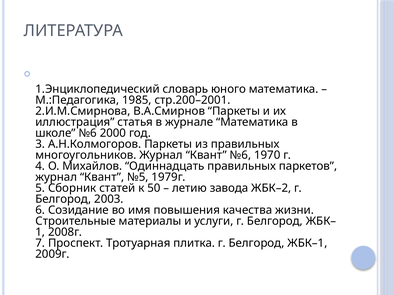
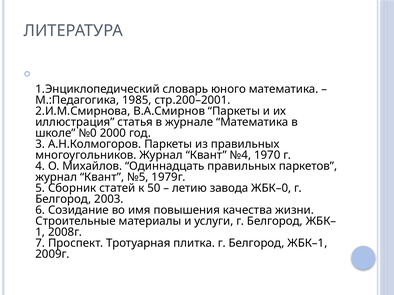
школе №6: №6 -> №0 (88, 133)
Квант №6: №6 -> №4 (240, 155)
ЖБК–2: ЖБК–2 -> ЖБК–0 (271, 188)
